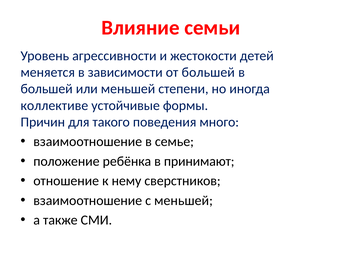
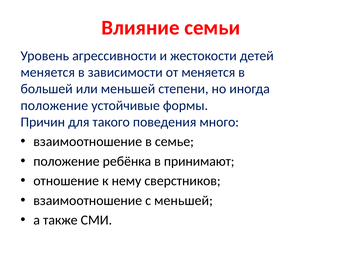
от большей: большей -> меняется (208, 72)
коллективе: коллективе -> положение (54, 105)
